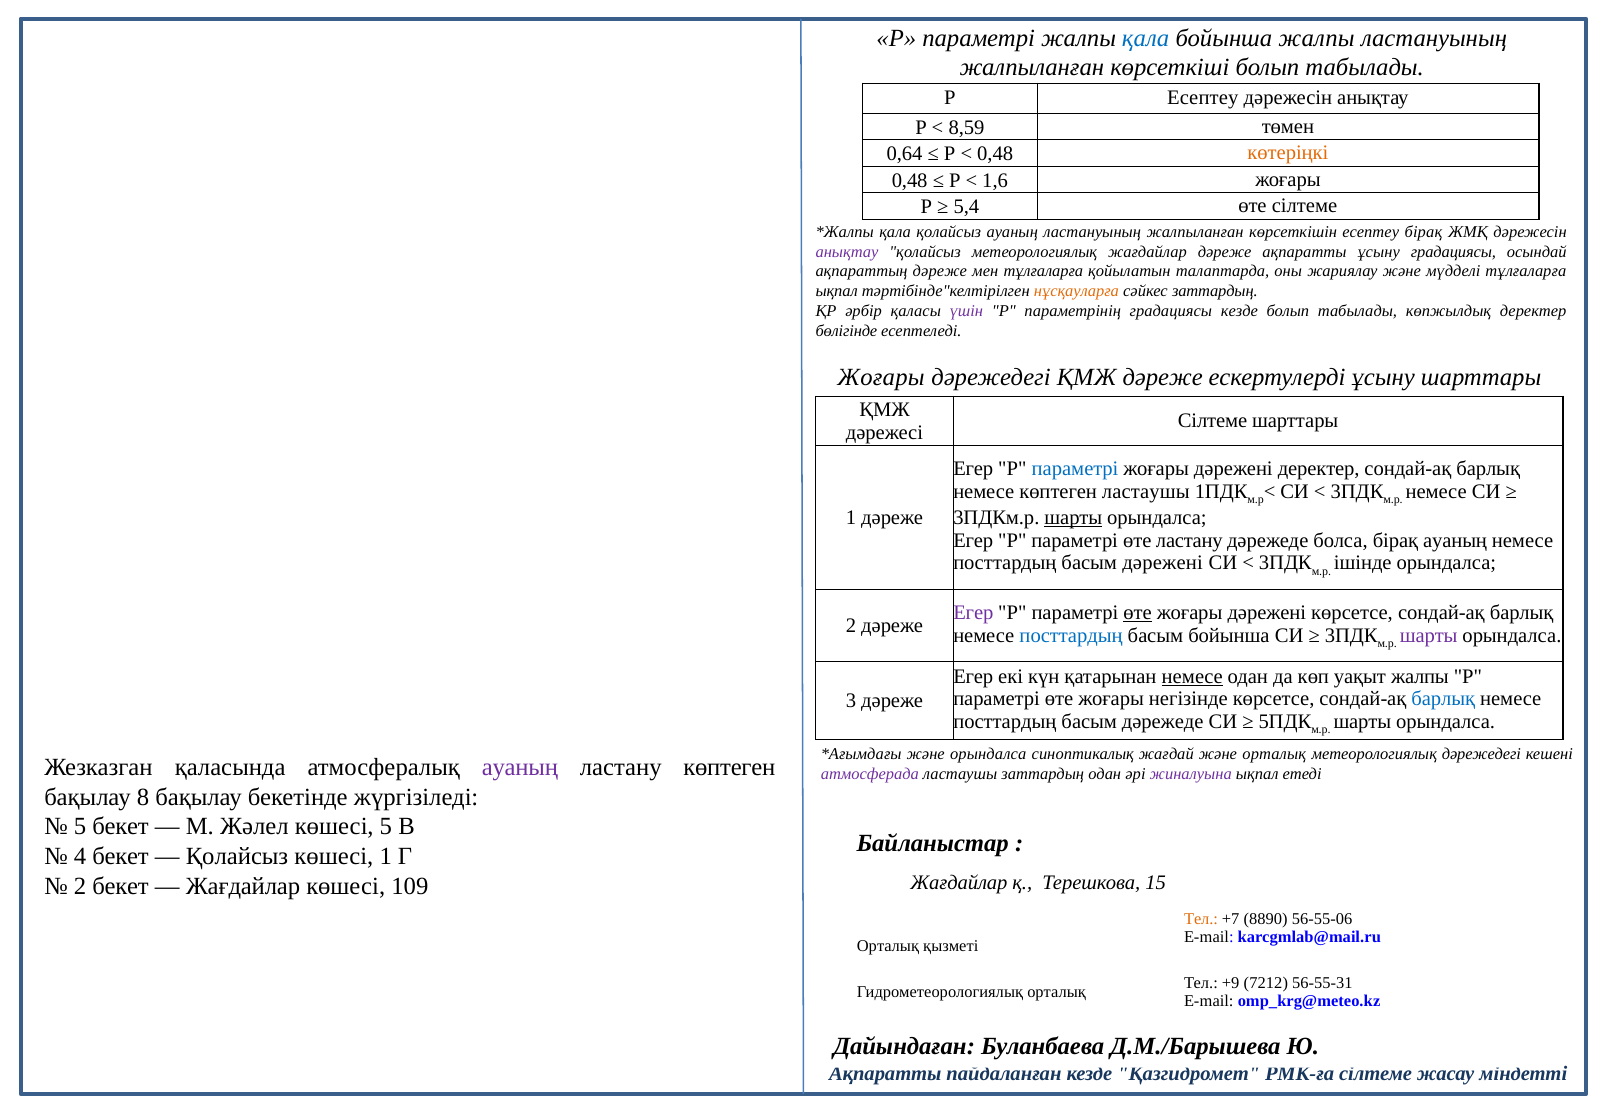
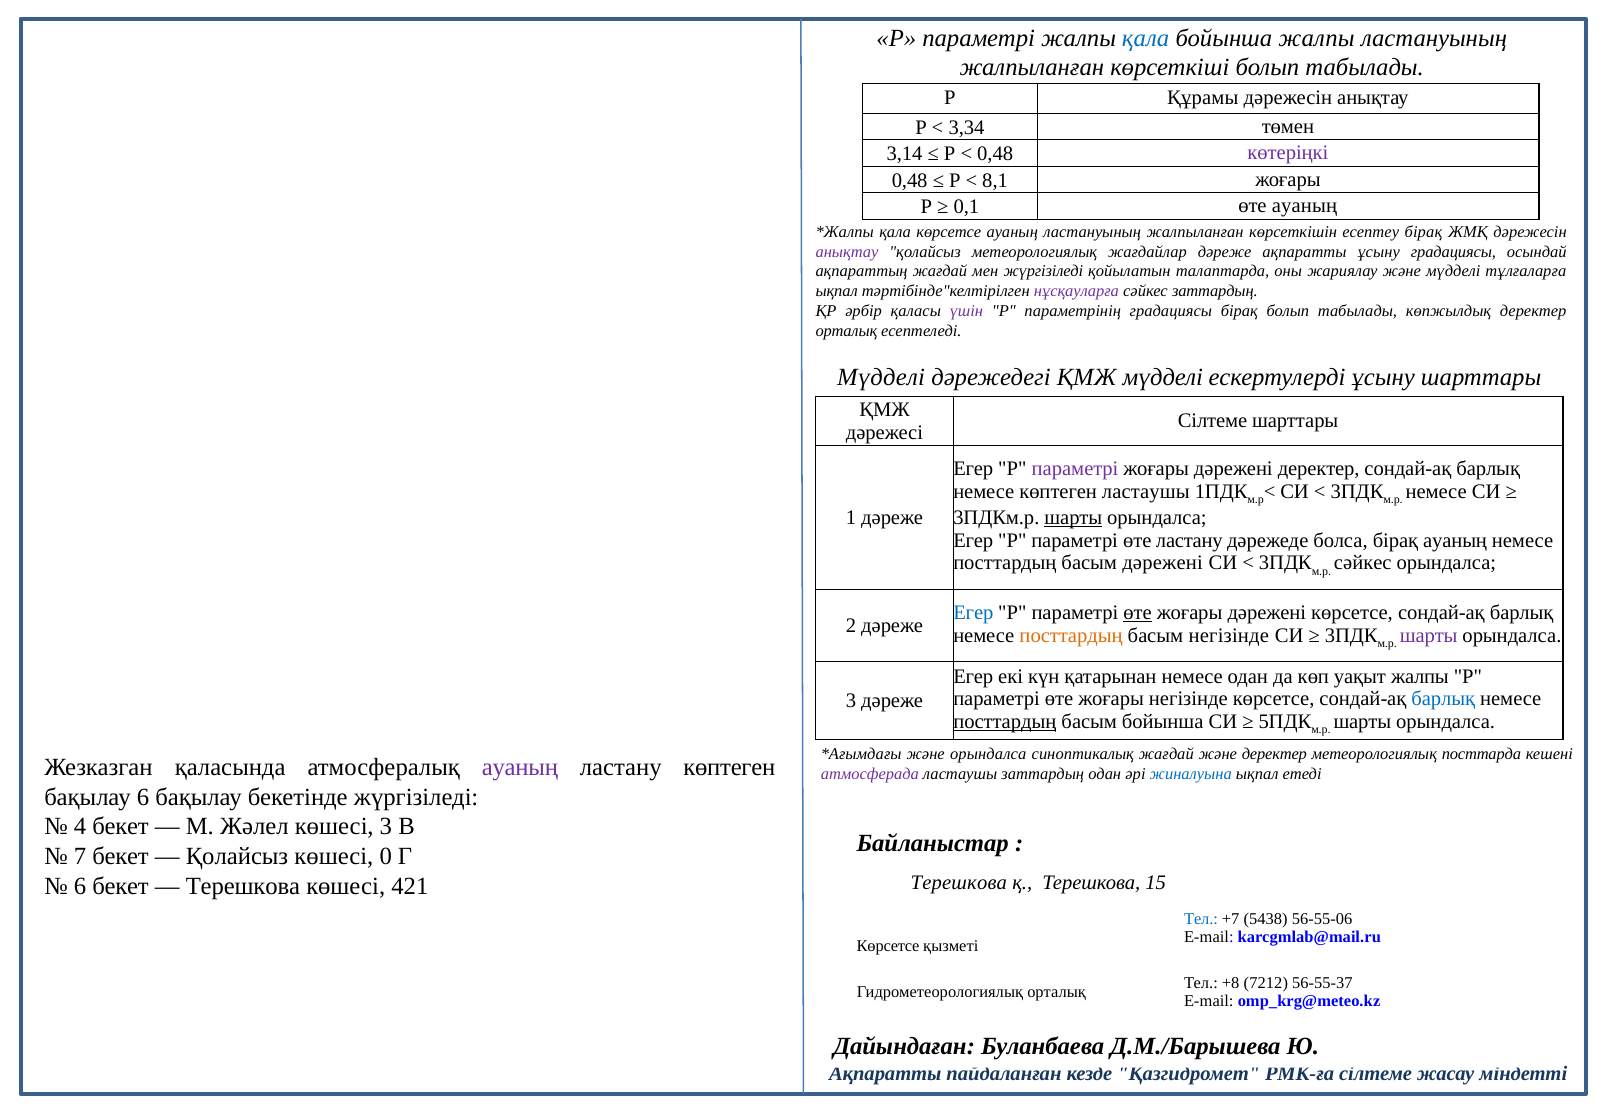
Р Есептеу: Есептеу -> Құрамы (1203, 98)
8,59: 8,59 -> 3,34 (967, 127)
0,64: 0,64 -> 3,14 (905, 154)
көтеріңкі colour: orange -> purple (1288, 153)
1,6: 1,6 -> 8,1 (995, 180)
5,4: 5,4 -> 0,1 (966, 207)
өте сілтеме: сілтеме -> ауаның (1304, 206)
қала қолайсыз: қолайсыз -> көрсетсе (949, 232)
ақпараттың дәреже: дәреже -> жағдай (940, 271)
мен тұлғаларға: тұлғаларға -> жүргізіледі (1043, 271)
нұсқауларға colour: orange -> purple (1076, 291)
градациясы кезде: кезде -> бірақ (1239, 311)
бөлігінде: бөлігінде -> орталық (846, 331)
Жоғары: Жоғары -> Мүдделі (881, 378)
ҚМЖ дәреже: дәреже -> мүдделі (1163, 378)
параметрі colour: blue -> purple (1075, 469)
ішінде: ішінде -> сәйкес (1363, 563)
Егер colour: purple -> blue (973, 613)
посттардың colour: blue -> orange (1071, 635)
басым бойынша: бойынша -> негізінде (1229, 635)
немесе underline: present -> none (1192, 676)
посттардың underline: none -> present (1005, 722)
басым дәрежеде: дәрежеде -> бойынша (1163, 722)
және орталық: орталық -> деректер (1274, 754)
метеорологиялық дәрежедегі: дәрежедегі -> посттарда (1481, 754)
жиналуына colour: purple -> blue (1191, 773)
бақылау 8: 8 -> 6 (143, 797)
5: 5 -> 4 (80, 826)
көшесі 5: 5 -> 3 (386, 826)
4: 4 -> 7 (80, 856)
көшесі 1: 1 -> 0 (386, 856)
Жағдайлар: Жағдайлар -> Терешкова (959, 882)
2: 2 -> 6 (80, 886)
Жағдайлар: Жағдайлар -> Терешкова (243, 886)
109: 109 -> 421 (410, 886)
Тел colour: orange -> blue (1201, 919)
8890: 8890 -> 5438 (1266, 919)
Орталық: Орталық -> Көрсетсе (888, 946)
+9: +9 -> +8 (1231, 983)
56-55-31: 56-55-31 -> 56-55-37 (1322, 983)
